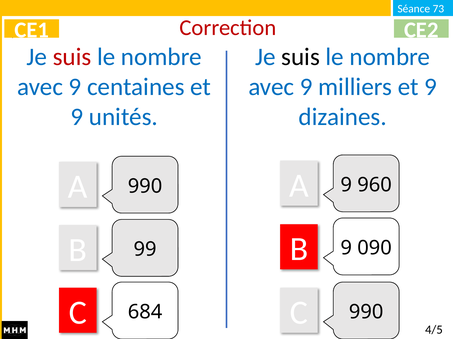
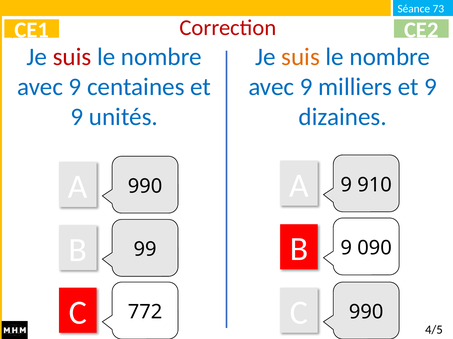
suis colour: black -> orange (301, 57)
960: 960 -> 910 (375, 185)
684: 684 -> 772 (145, 313)
